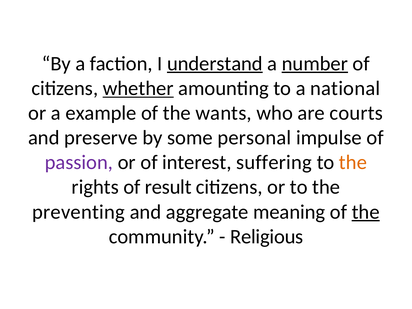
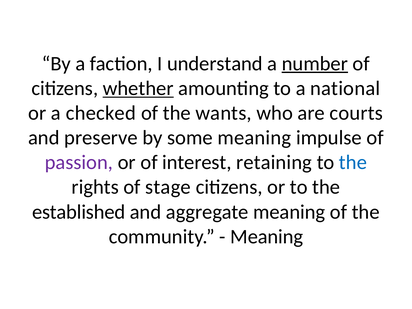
understand underline: present -> none (215, 64)
example: example -> checked (101, 113)
some personal: personal -> meaning (254, 138)
suffering: suffering -> retaining (274, 162)
the colour: orange -> blue (353, 162)
result: result -> stage (168, 187)
preventing: preventing -> established (79, 212)
the underline: present -> none (366, 212)
Religious: Religious -> Meaning (267, 237)
